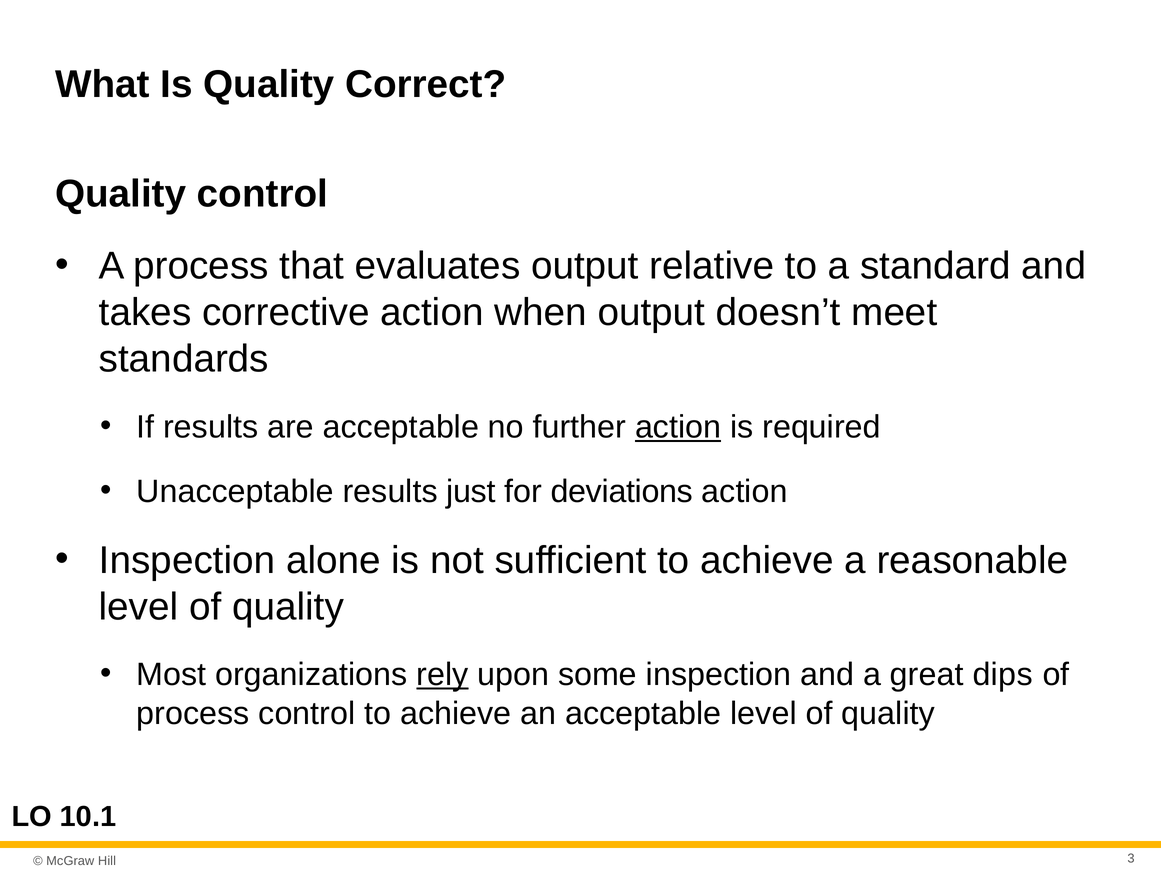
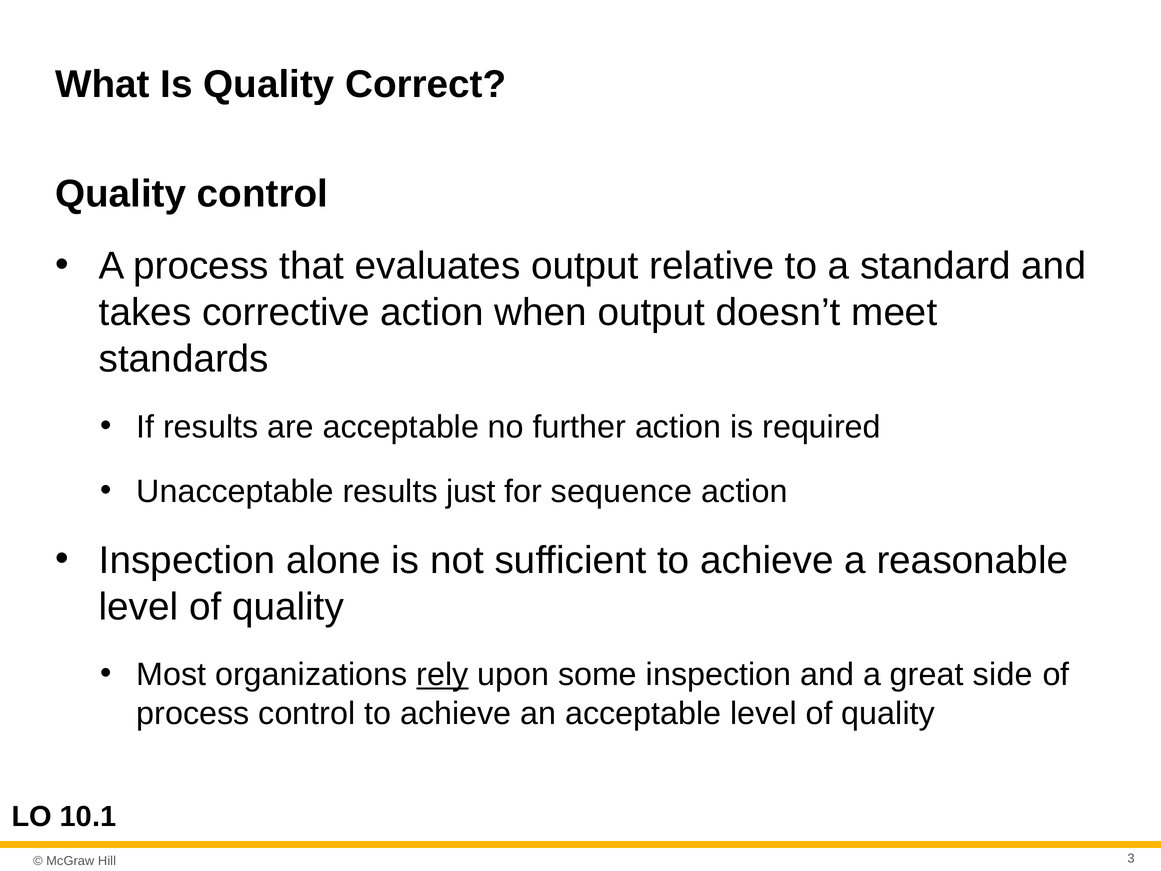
action underline: present -> none (678, 427)
deviations: deviations -> sequence (622, 491)
dips: dips -> side (1003, 674)
